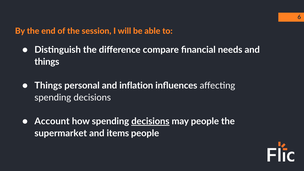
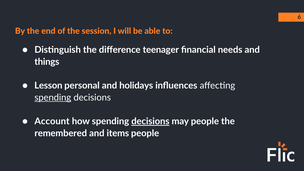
compare: compare -> teenager (161, 50)
Things: Things -> Lesson (48, 86)
inflation: inflation -> holidays (136, 86)
spending underline: none -> present (53, 98)
supermarket: supermarket -> remembered (61, 133)
